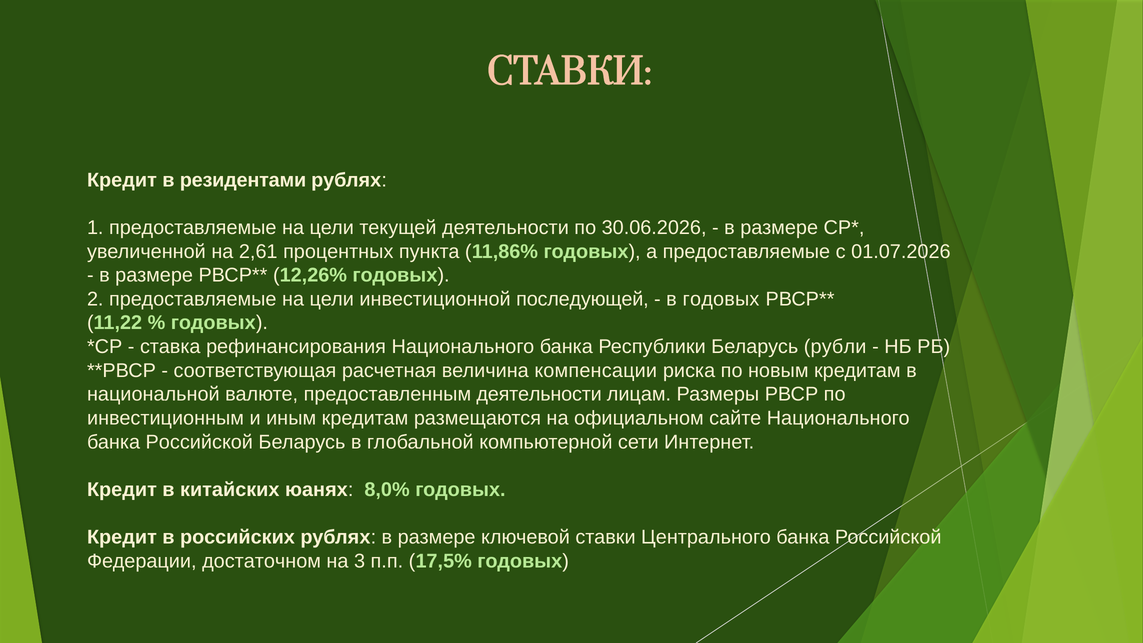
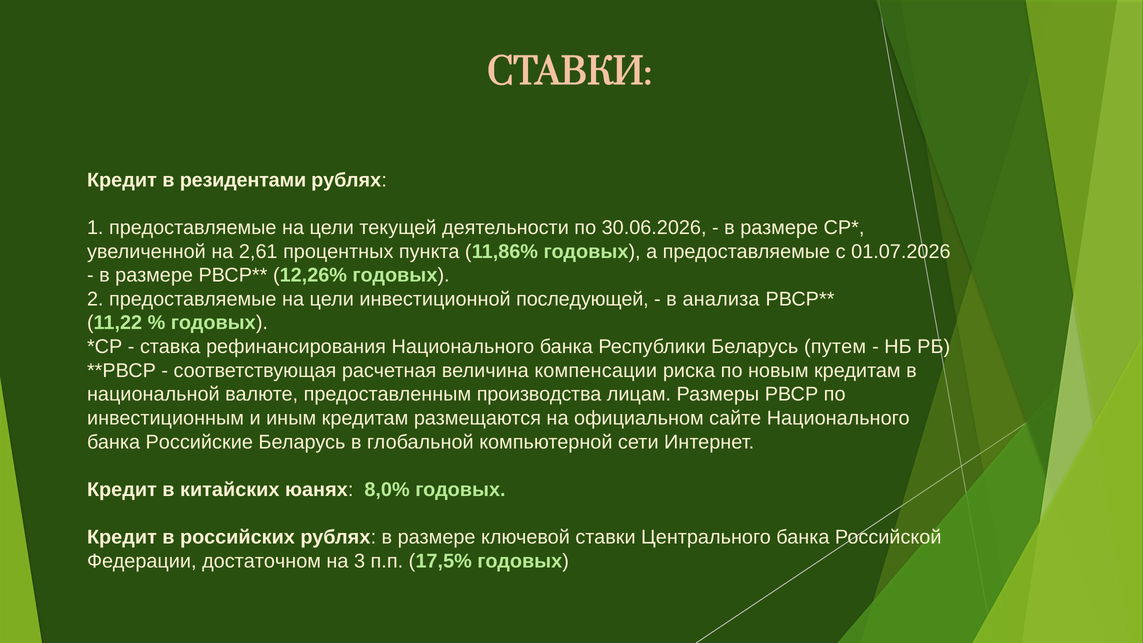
в годовых: годовых -> анализа (721, 299)
рубли: рубли -> путем (835, 347)
предоставленным деятельности: деятельности -> производства (539, 394)
Российской: Российской -> Российские (199, 442)
